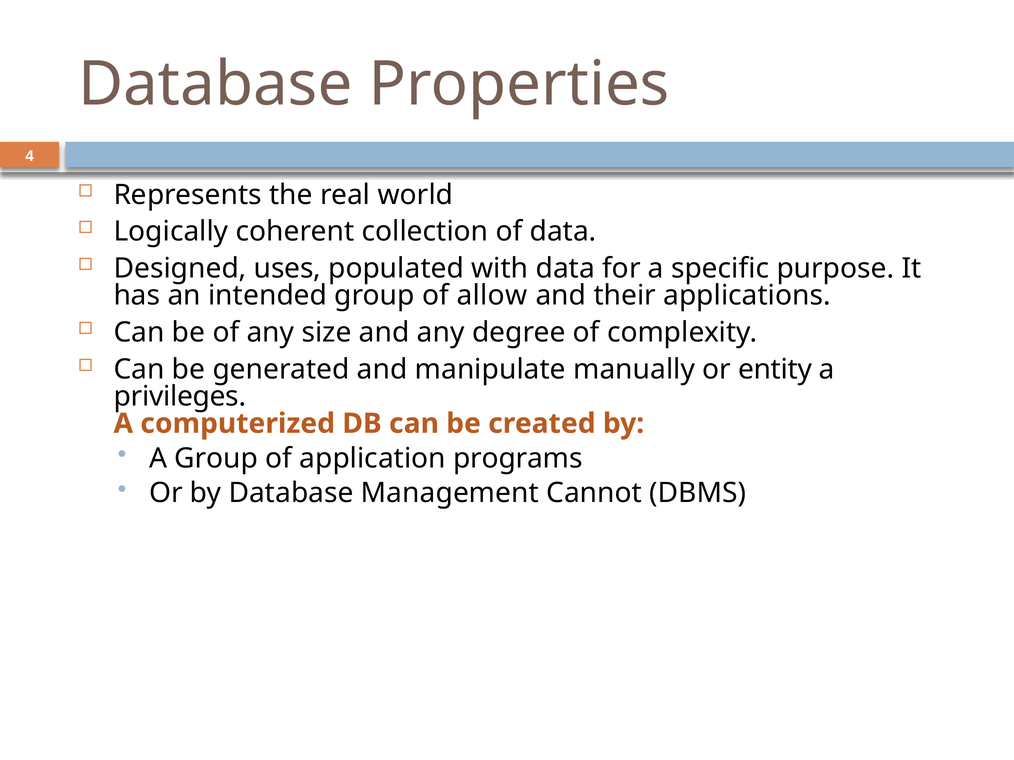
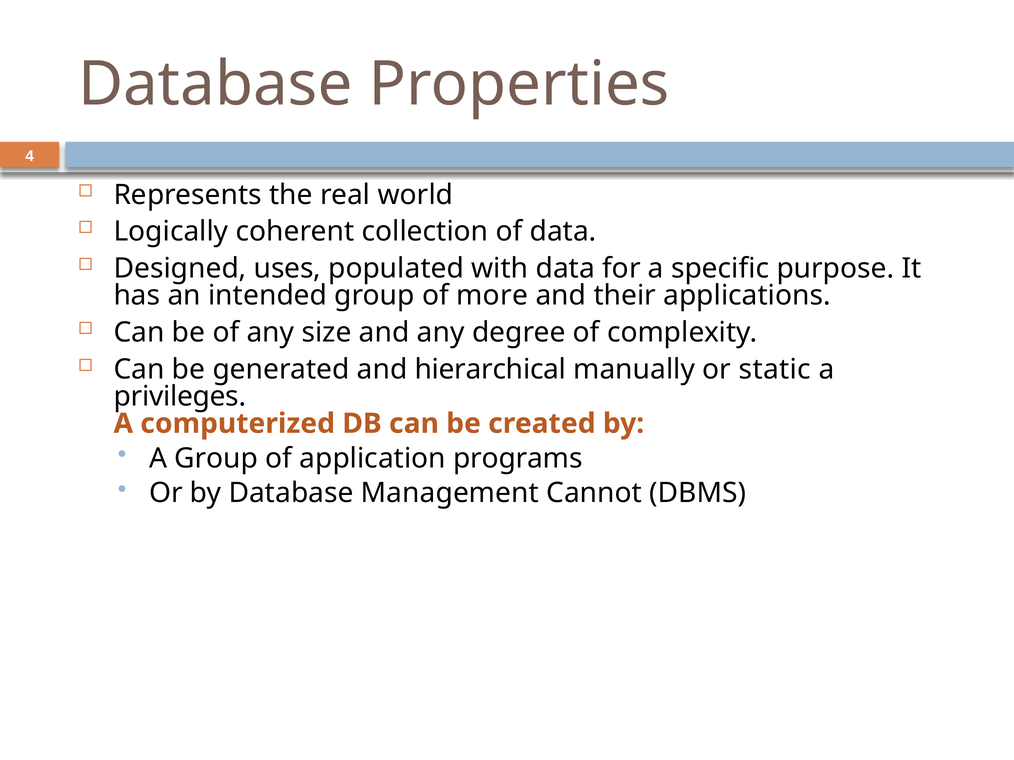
allow: allow -> more (492, 296)
manipulate: manipulate -> hierarchical (490, 370)
entity: entity -> static (775, 370)
